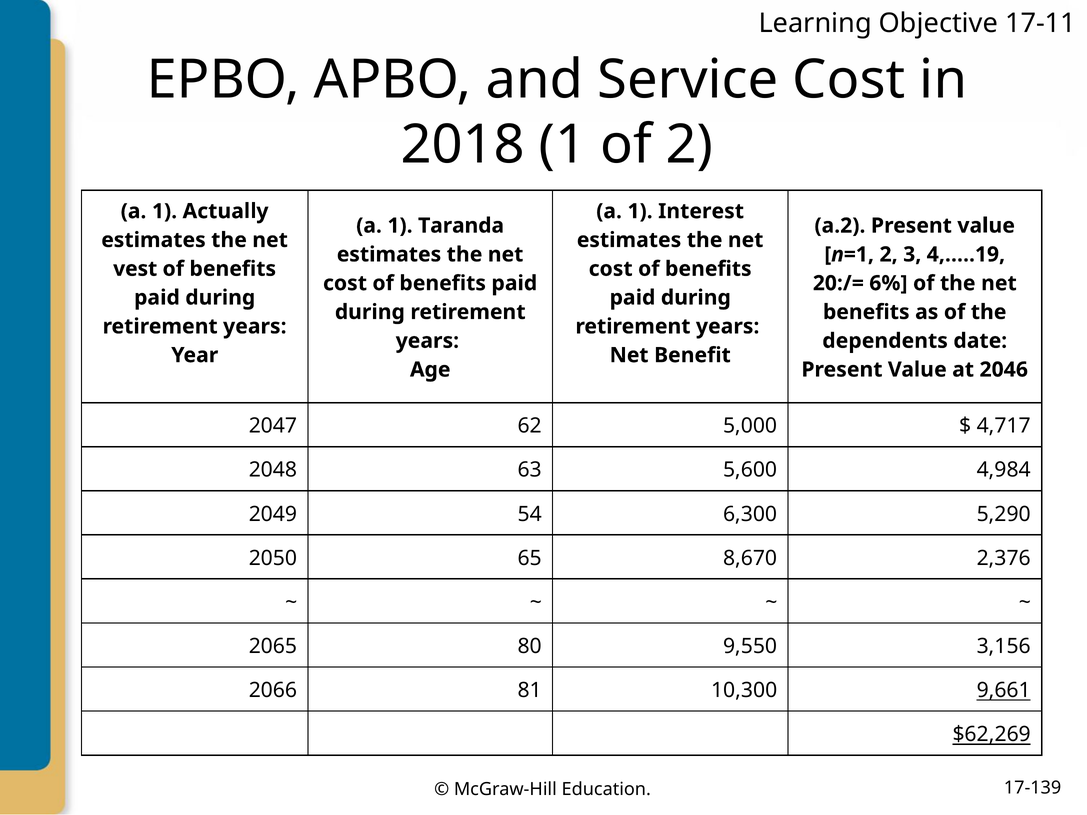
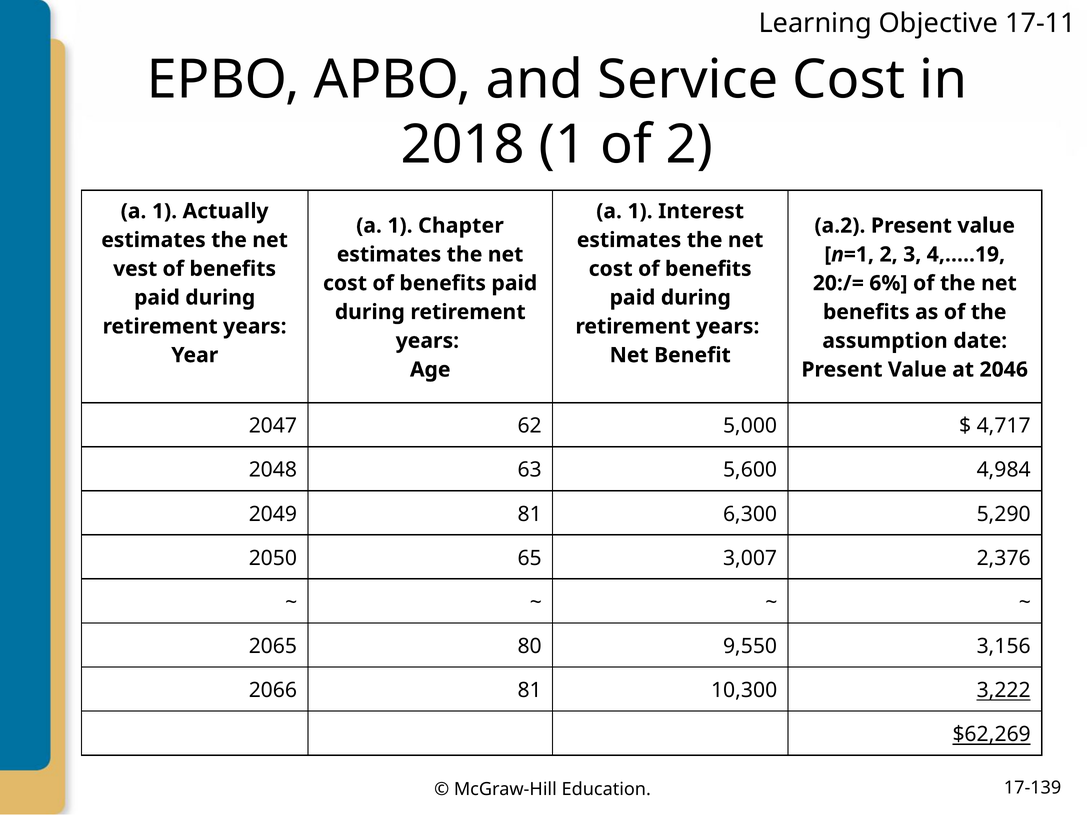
Taranda: Taranda -> Chapter (461, 226)
dependents: dependents -> assumption (885, 341)
2049 54: 54 -> 81 (530, 514)
8,670: 8,670 -> 3,007 (750, 558)
9,661: 9,661 -> 3,222 (1004, 691)
